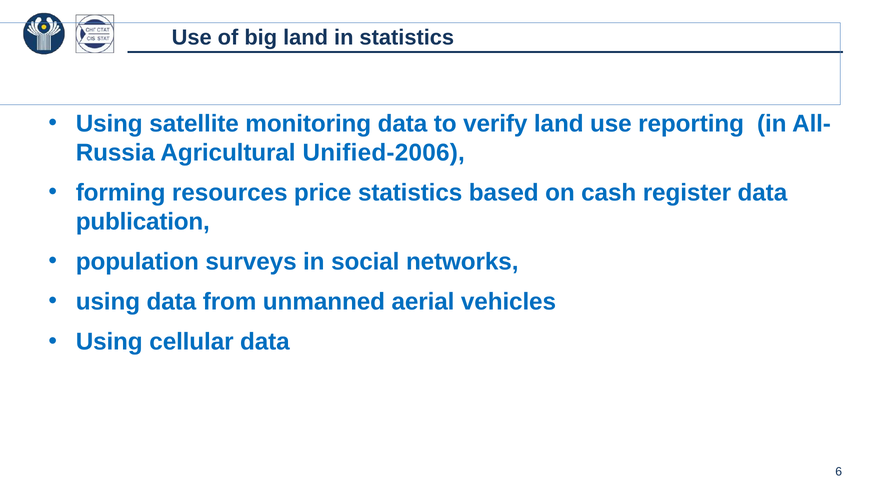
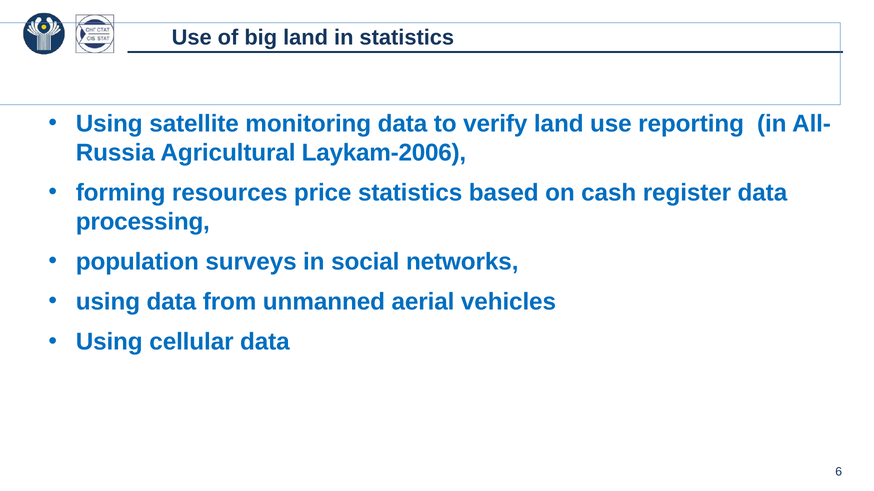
Unified-2006: Unified-2006 -> Laykam-2006 (384, 153)
publication: publication -> processing (143, 222)
